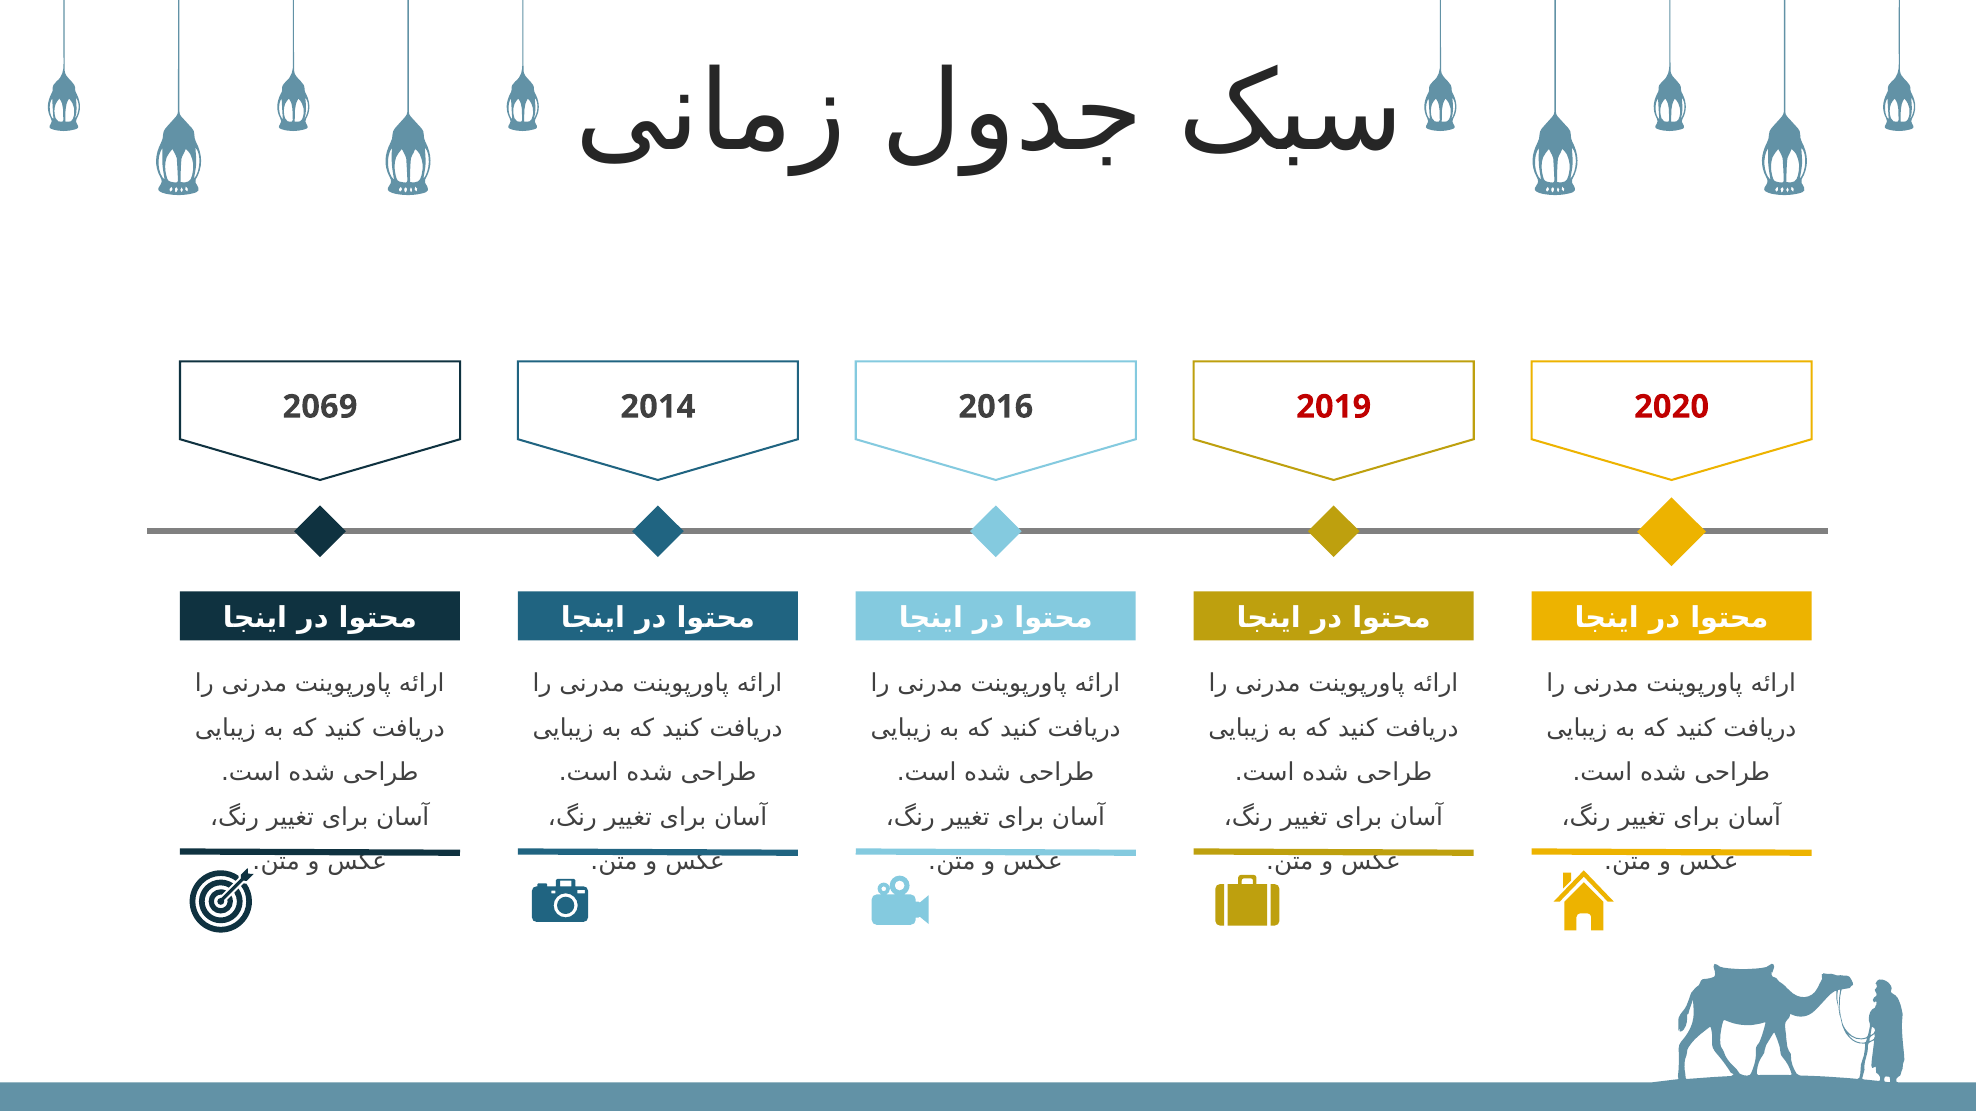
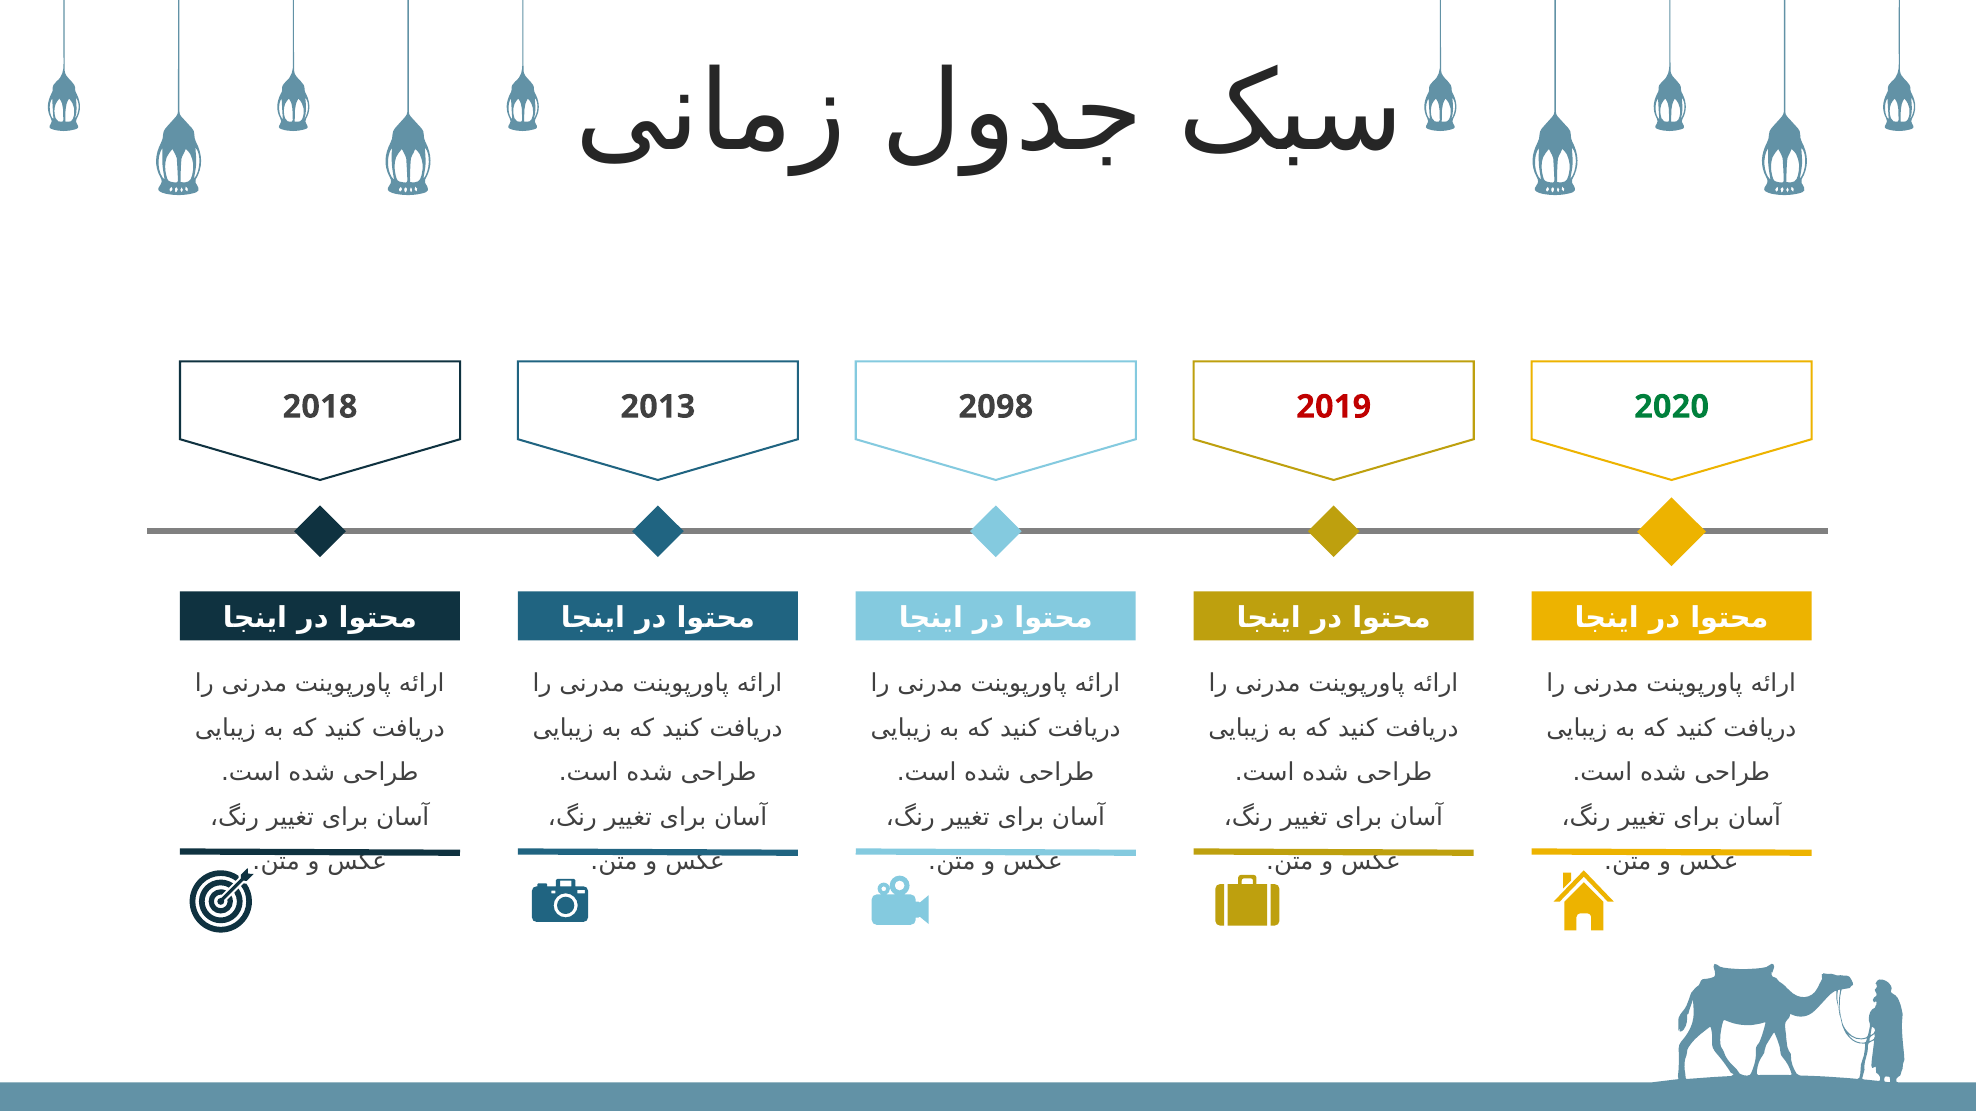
2069: 2069 -> 2018 (320, 407)
2014: 2014 -> 2013 (658, 407)
2016: 2016 -> 2098 (996, 407)
2020 colour: red -> green (1672, 407)
